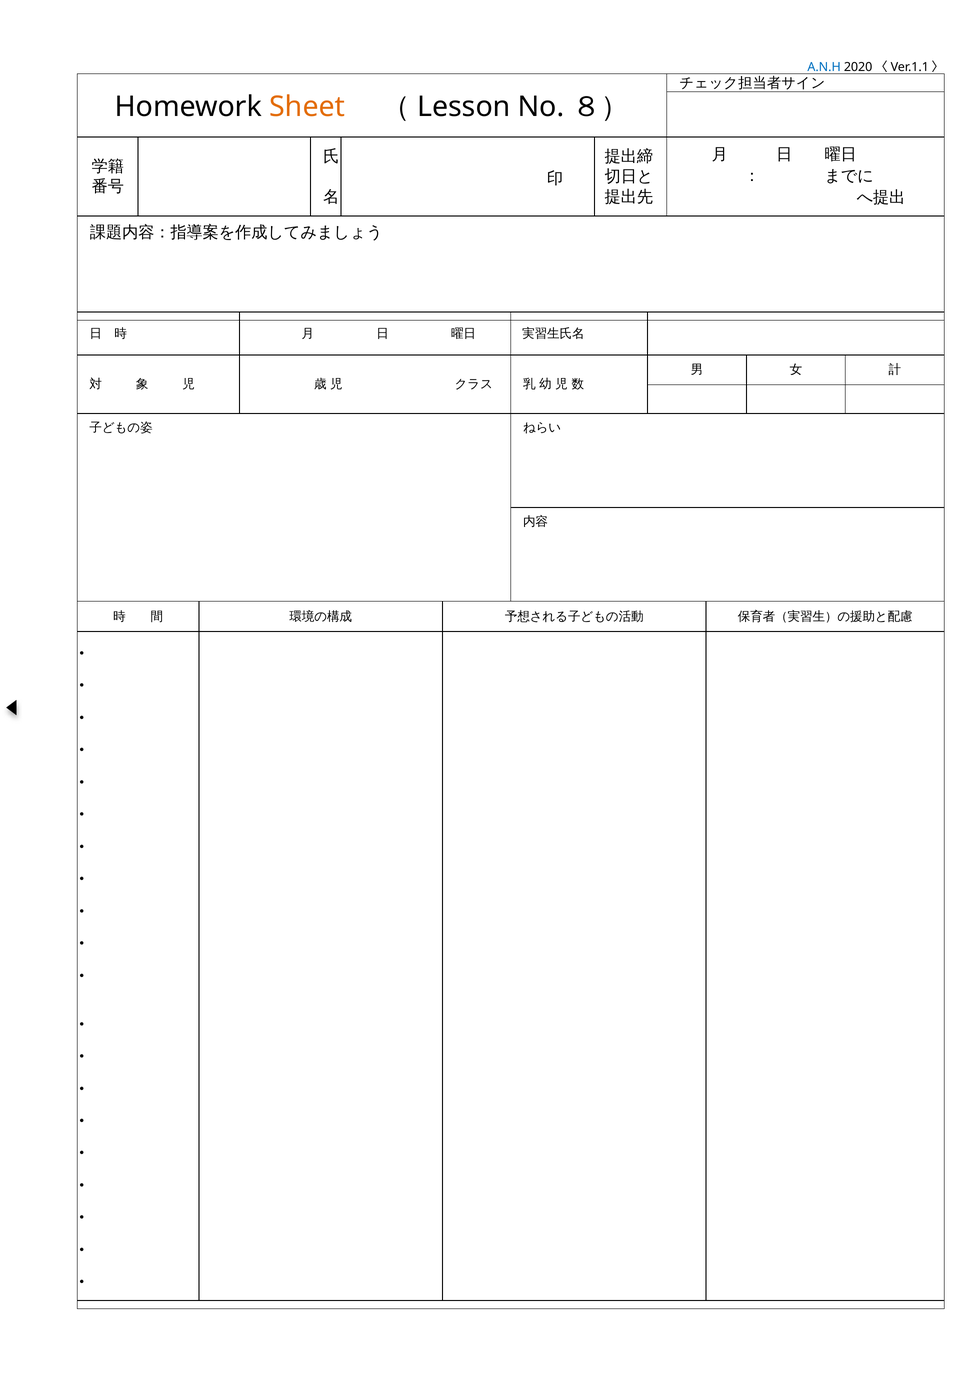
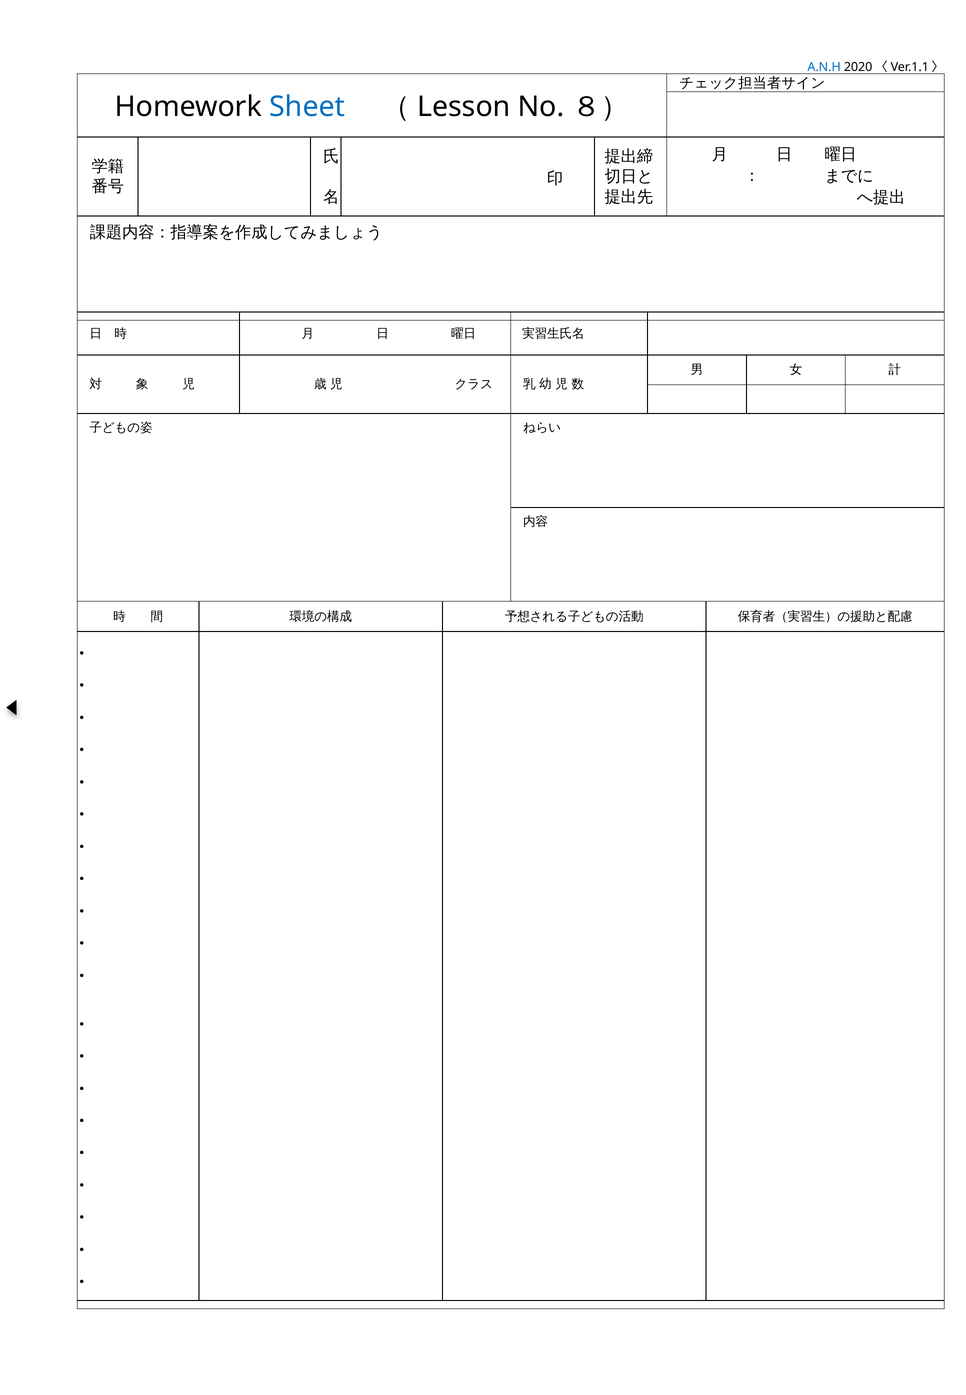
Sheet colour: orange -> blue (307, 107)
